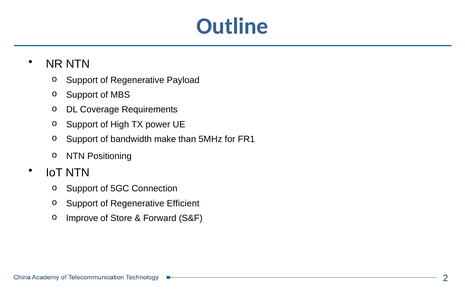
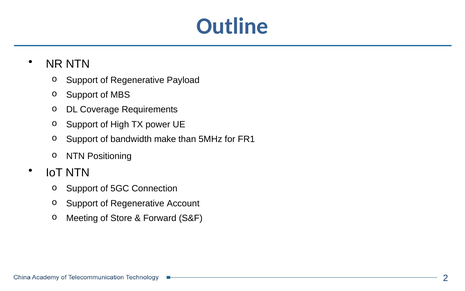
Efficient: Efficient -> Account (183, 203)
Improve: Improve -> Meeting (82, 218)
